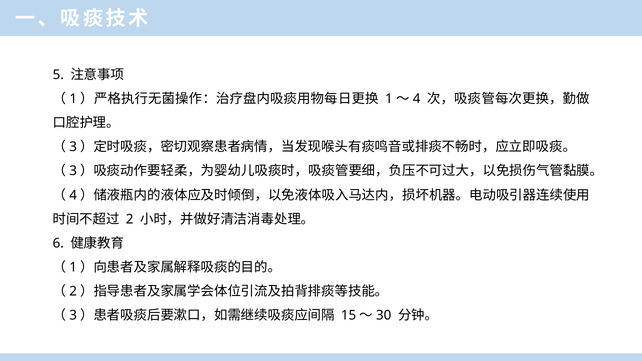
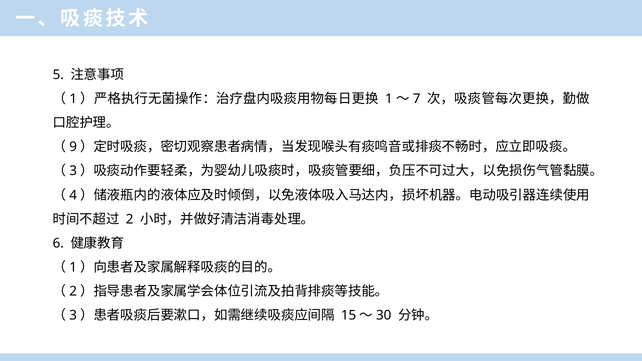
4: 4 -> 7 (417, 99)
3: 3 -> 9 (73, 147)
